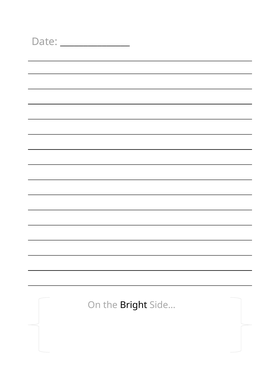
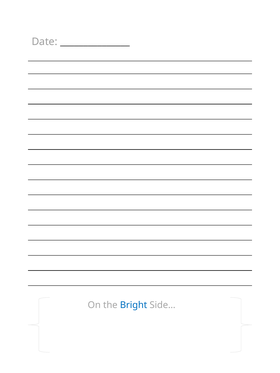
Bright colour: black -> blue (134, 305)
